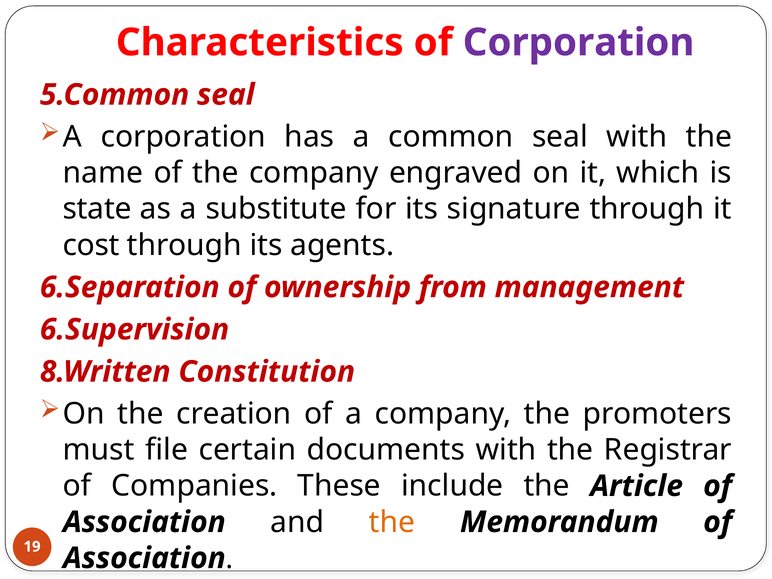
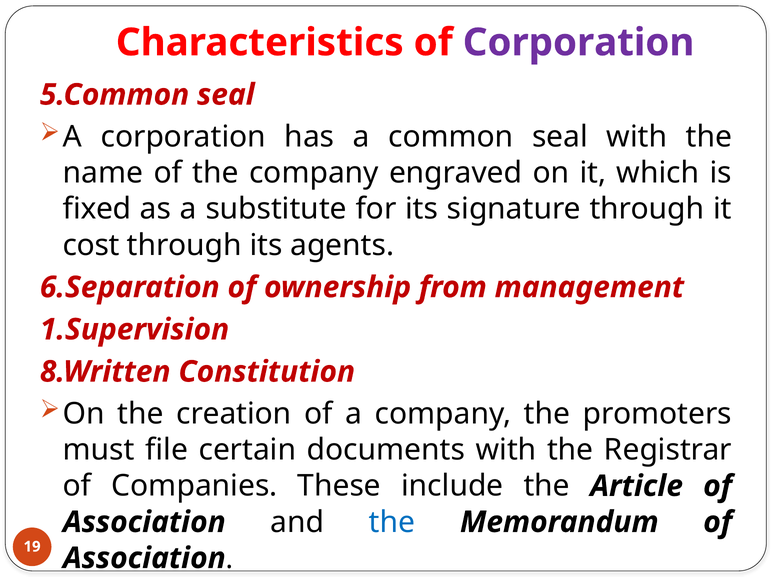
state: state -> fixed (97, 209)
6.Supervision: 6.Supervision -> 1.Supervision (135, 330)
the colour: orange -> blue (392, 522)
